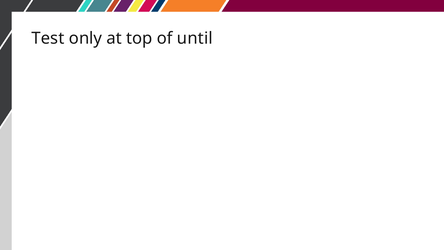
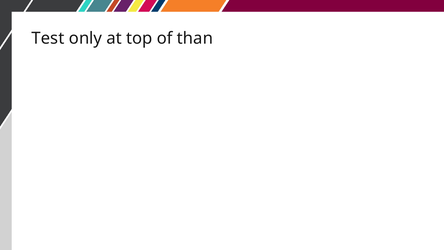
until: until -> than (195, 38)
